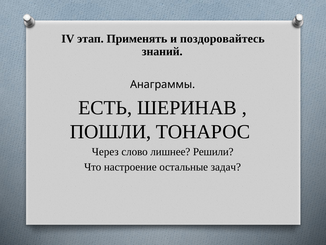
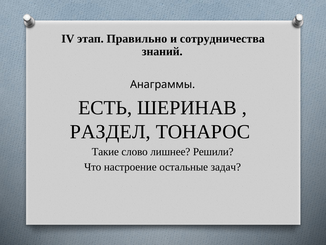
Применять: Применять -> Правильно (137, 39)
поздоровайтесь: поздоровайтесь -> сотрудничества (222, 39)
ПОШЛИ: ПОШЛИ -> РАЗДЕЛ (110, 131)
Через: Через -> Такие (105, 151)
